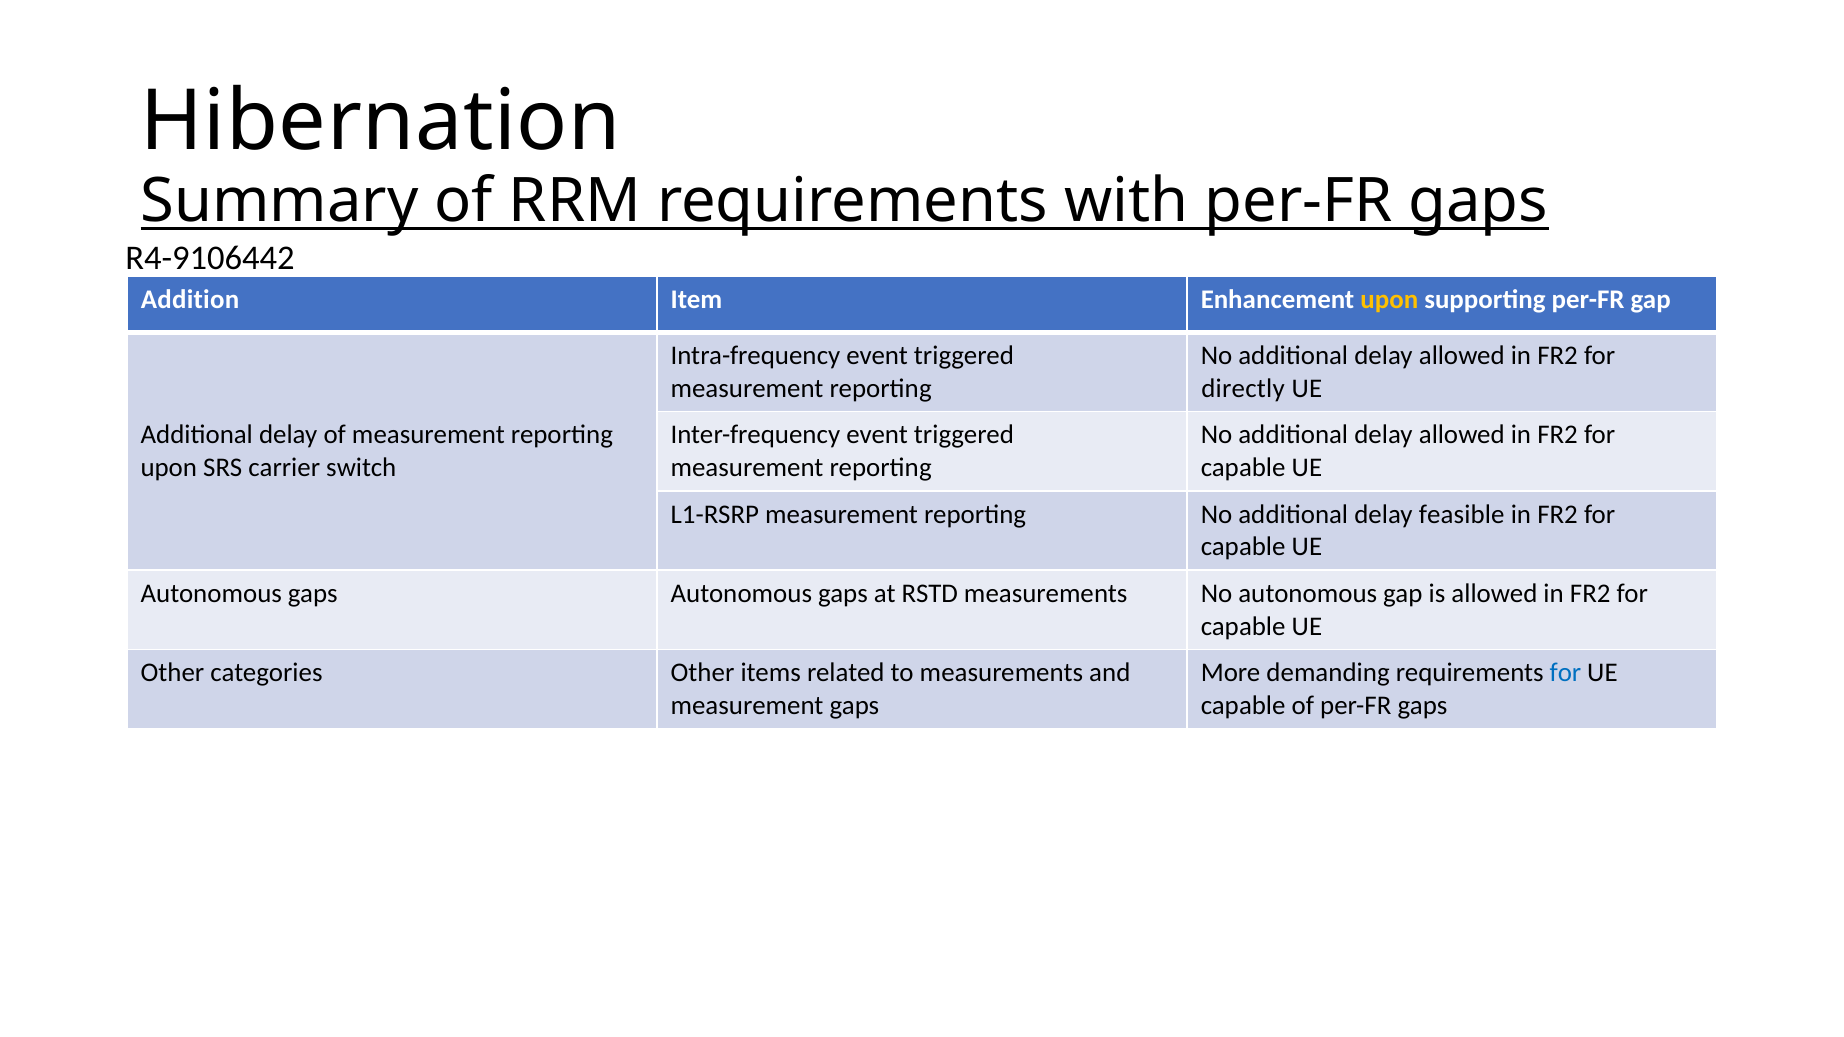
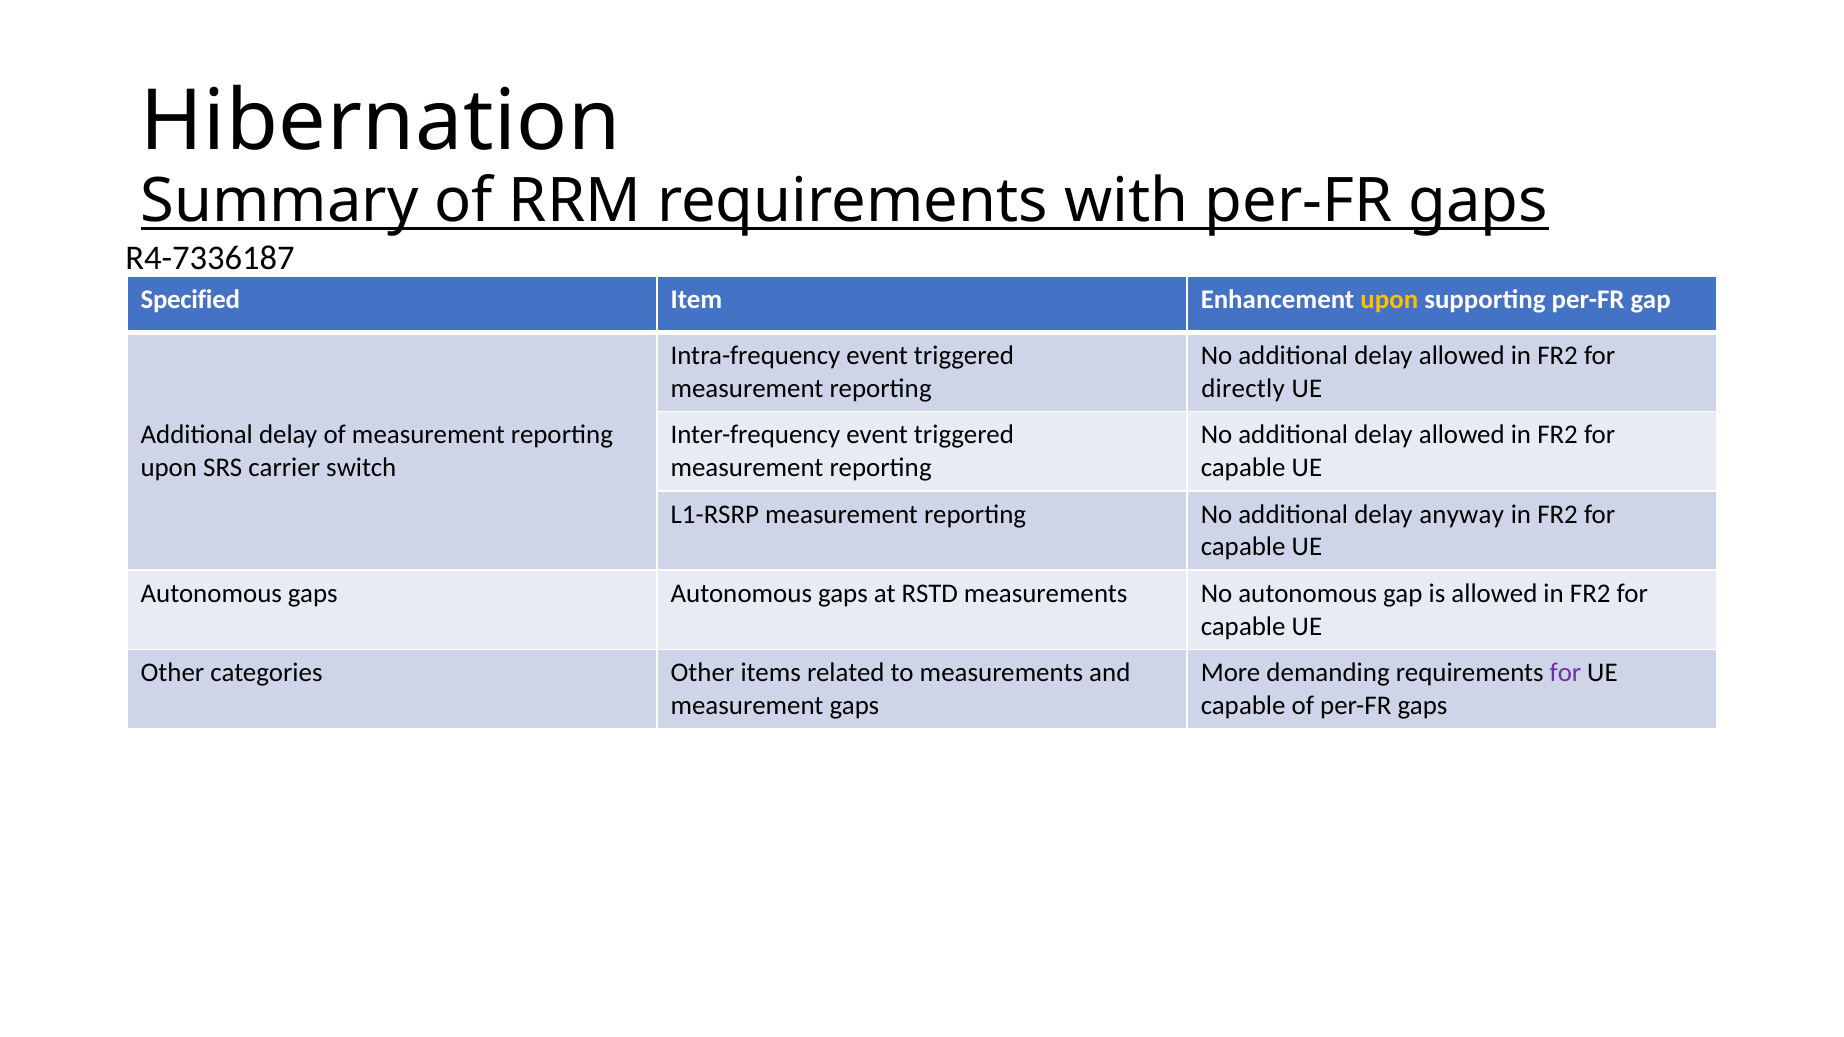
R4-9106442: R4-9106442 -> R4-7336187 (210, 258)
Addition: Addition -> Specified (190, 300)
feasible: feasible -> anyway (1462, 514)
for colour: blue -> purple (1565, 673)
